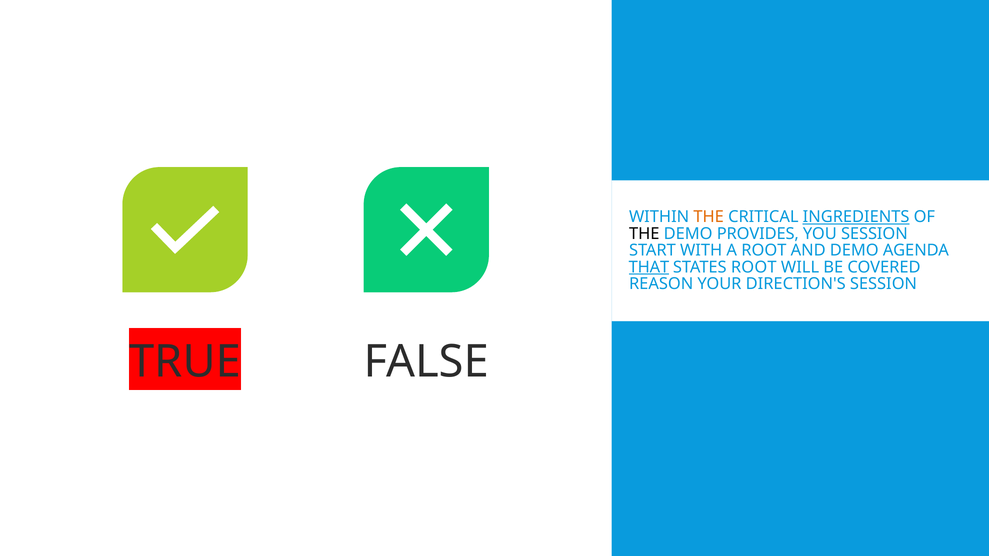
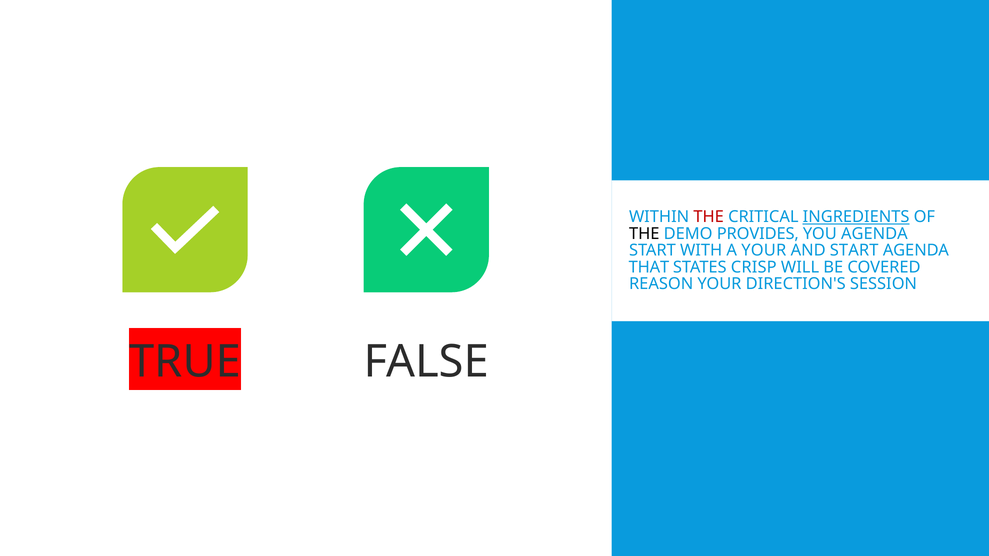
THE colour: orange -> red (709, 217)
YOU SESSION: SESSION -> AGENDA (874, 234)
A ROOT: ROOT -> YOUR (764, 250)
AND DEMO: DEMO -> START (854, 250)
THAT underline: present -> none (649, 267)
STATES ROOT: ROOT -> CRISP (754, 267)
